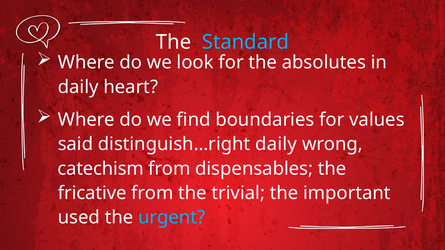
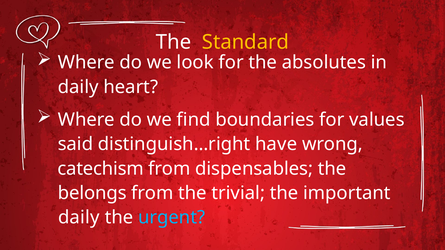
Standard colour: light blue -> yellow (245, 42)
distinguish…right daily: daily -> have (276, 144)
fricative: fricative -> belongs (92, 193)
used: used -> daily (79, 218)
